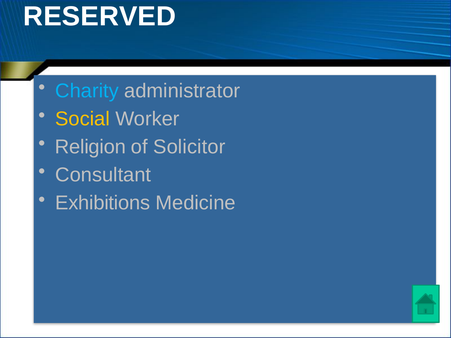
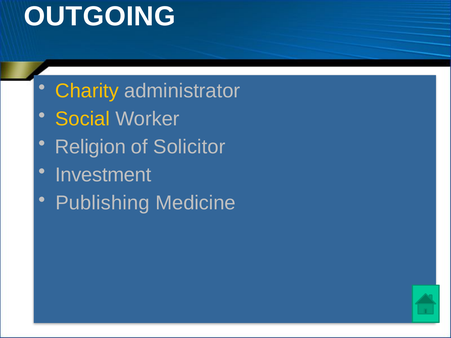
RESERVED: RESERVED -> OUTGOING (100, 16)
Charity colour: light blue -> yellow (87, 91)
Consultant: Consultant -> Investment (103, 175)
Exhibitions: Exhibitions -> Publishing (102, 203)
